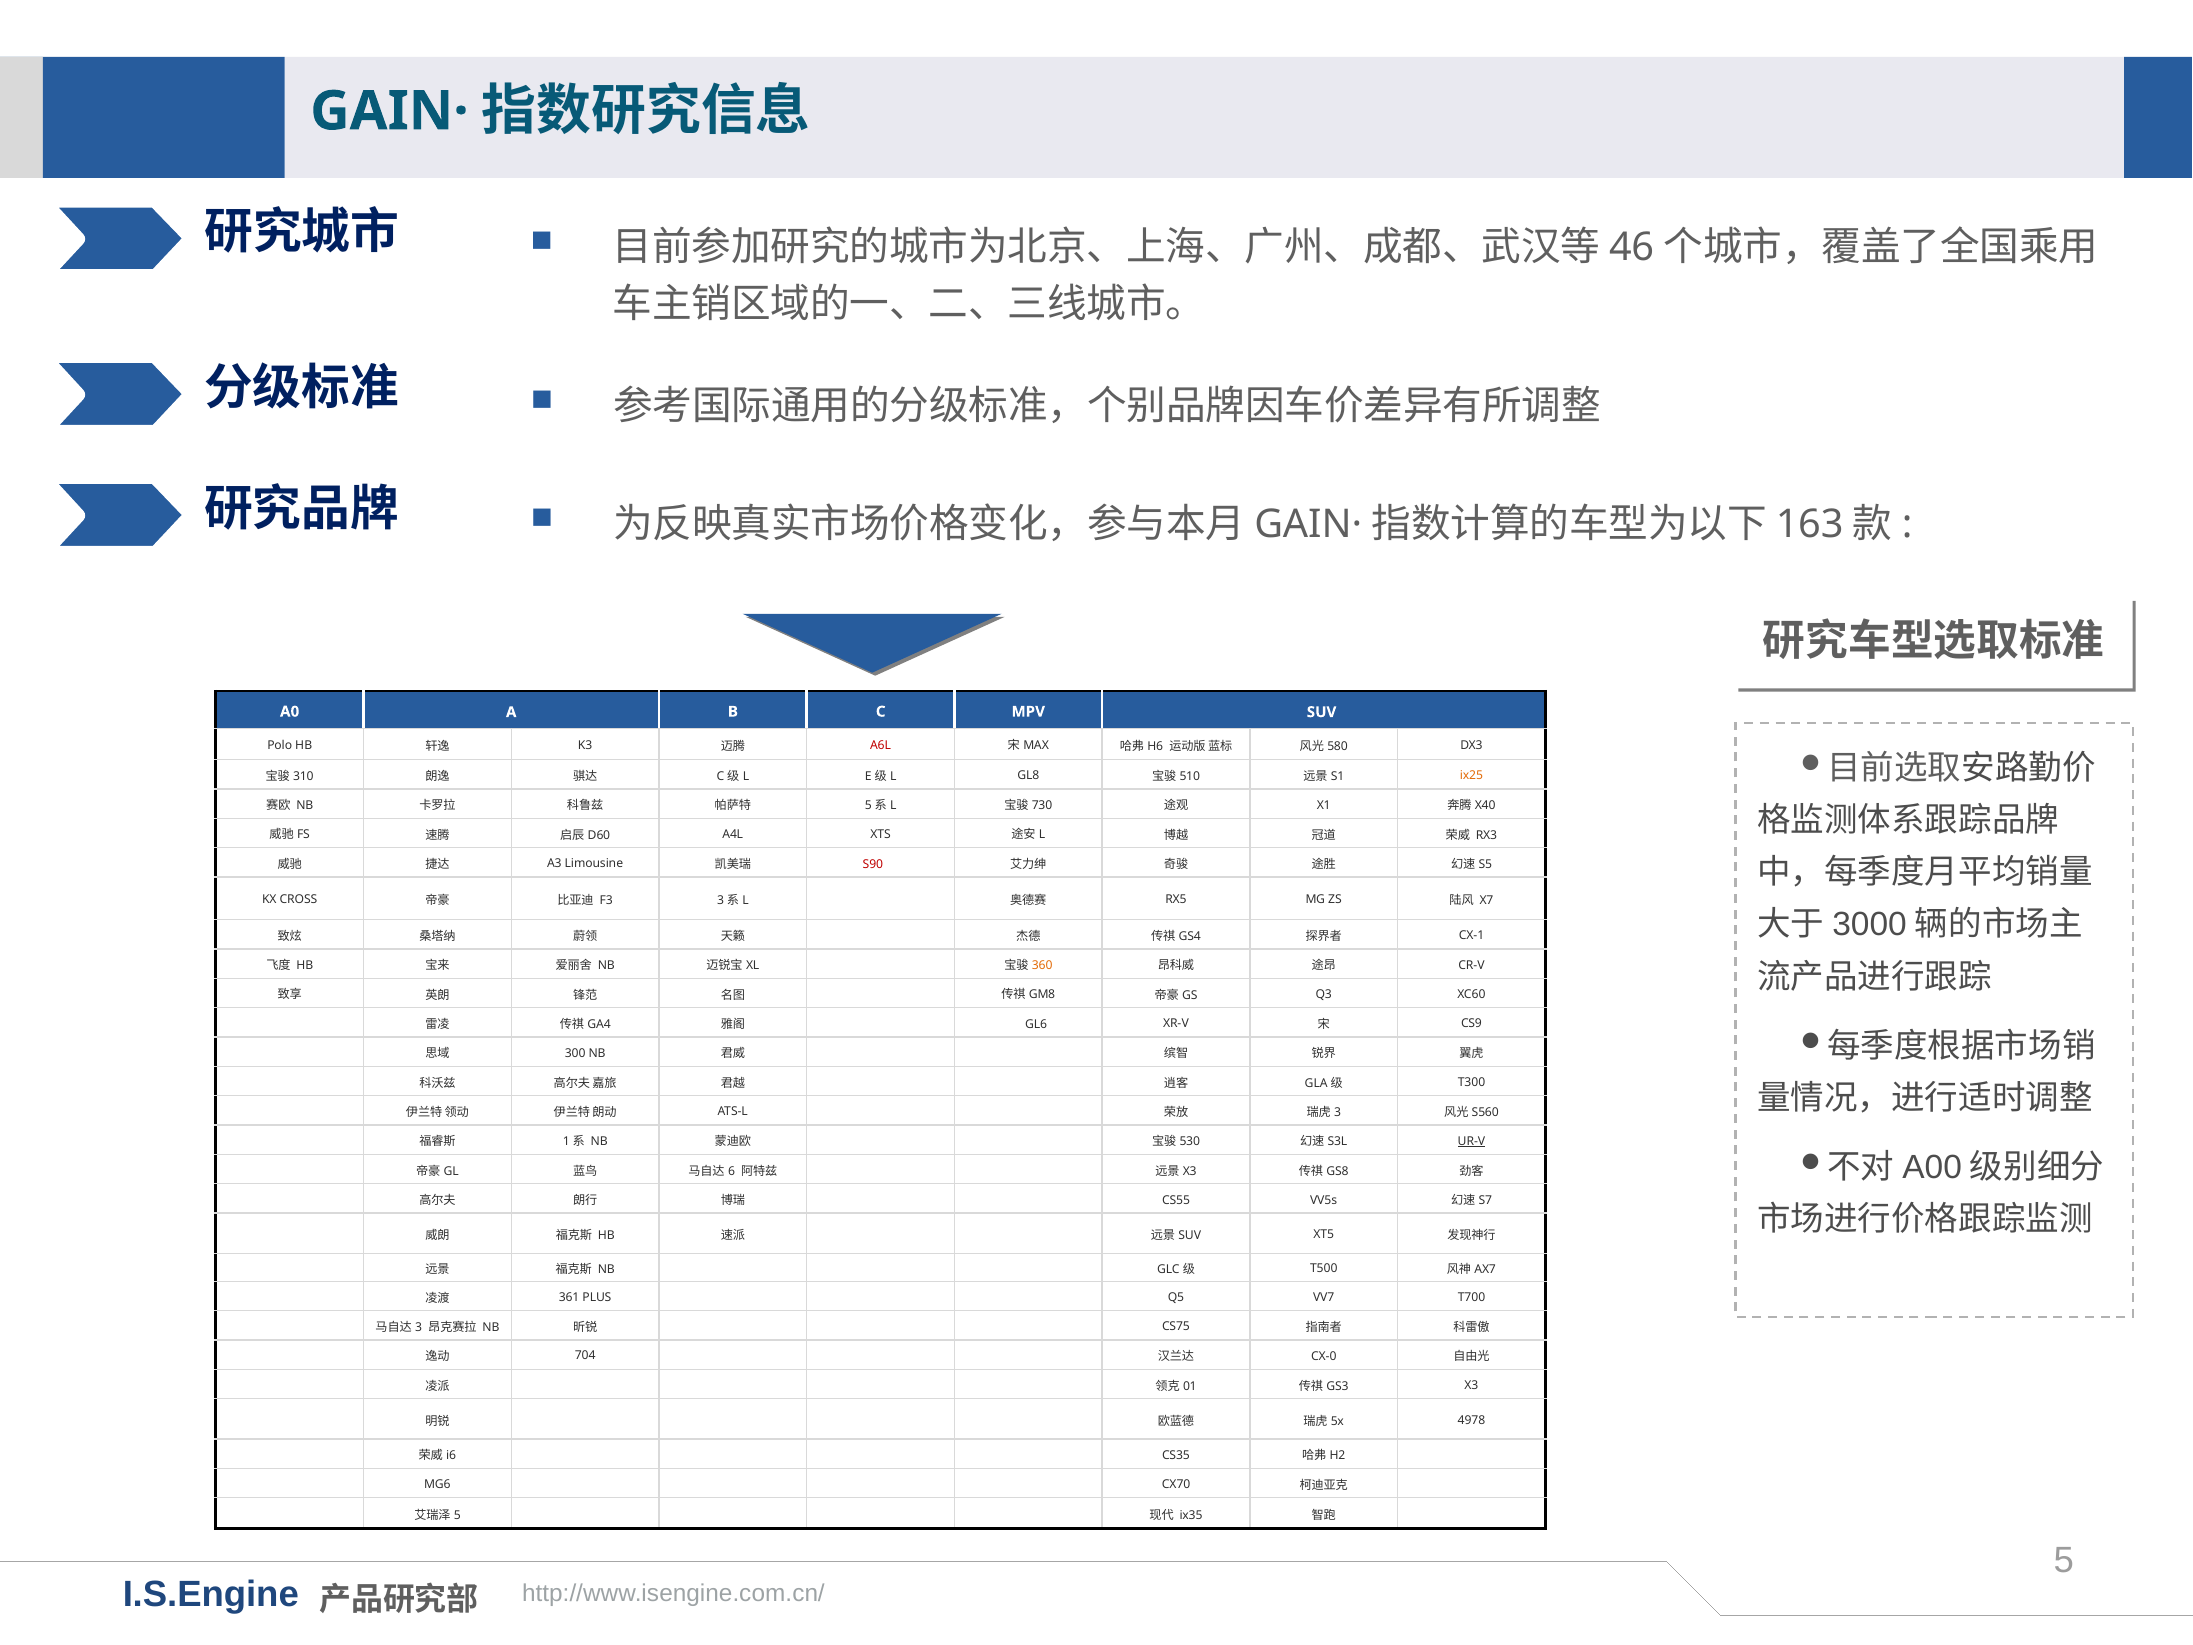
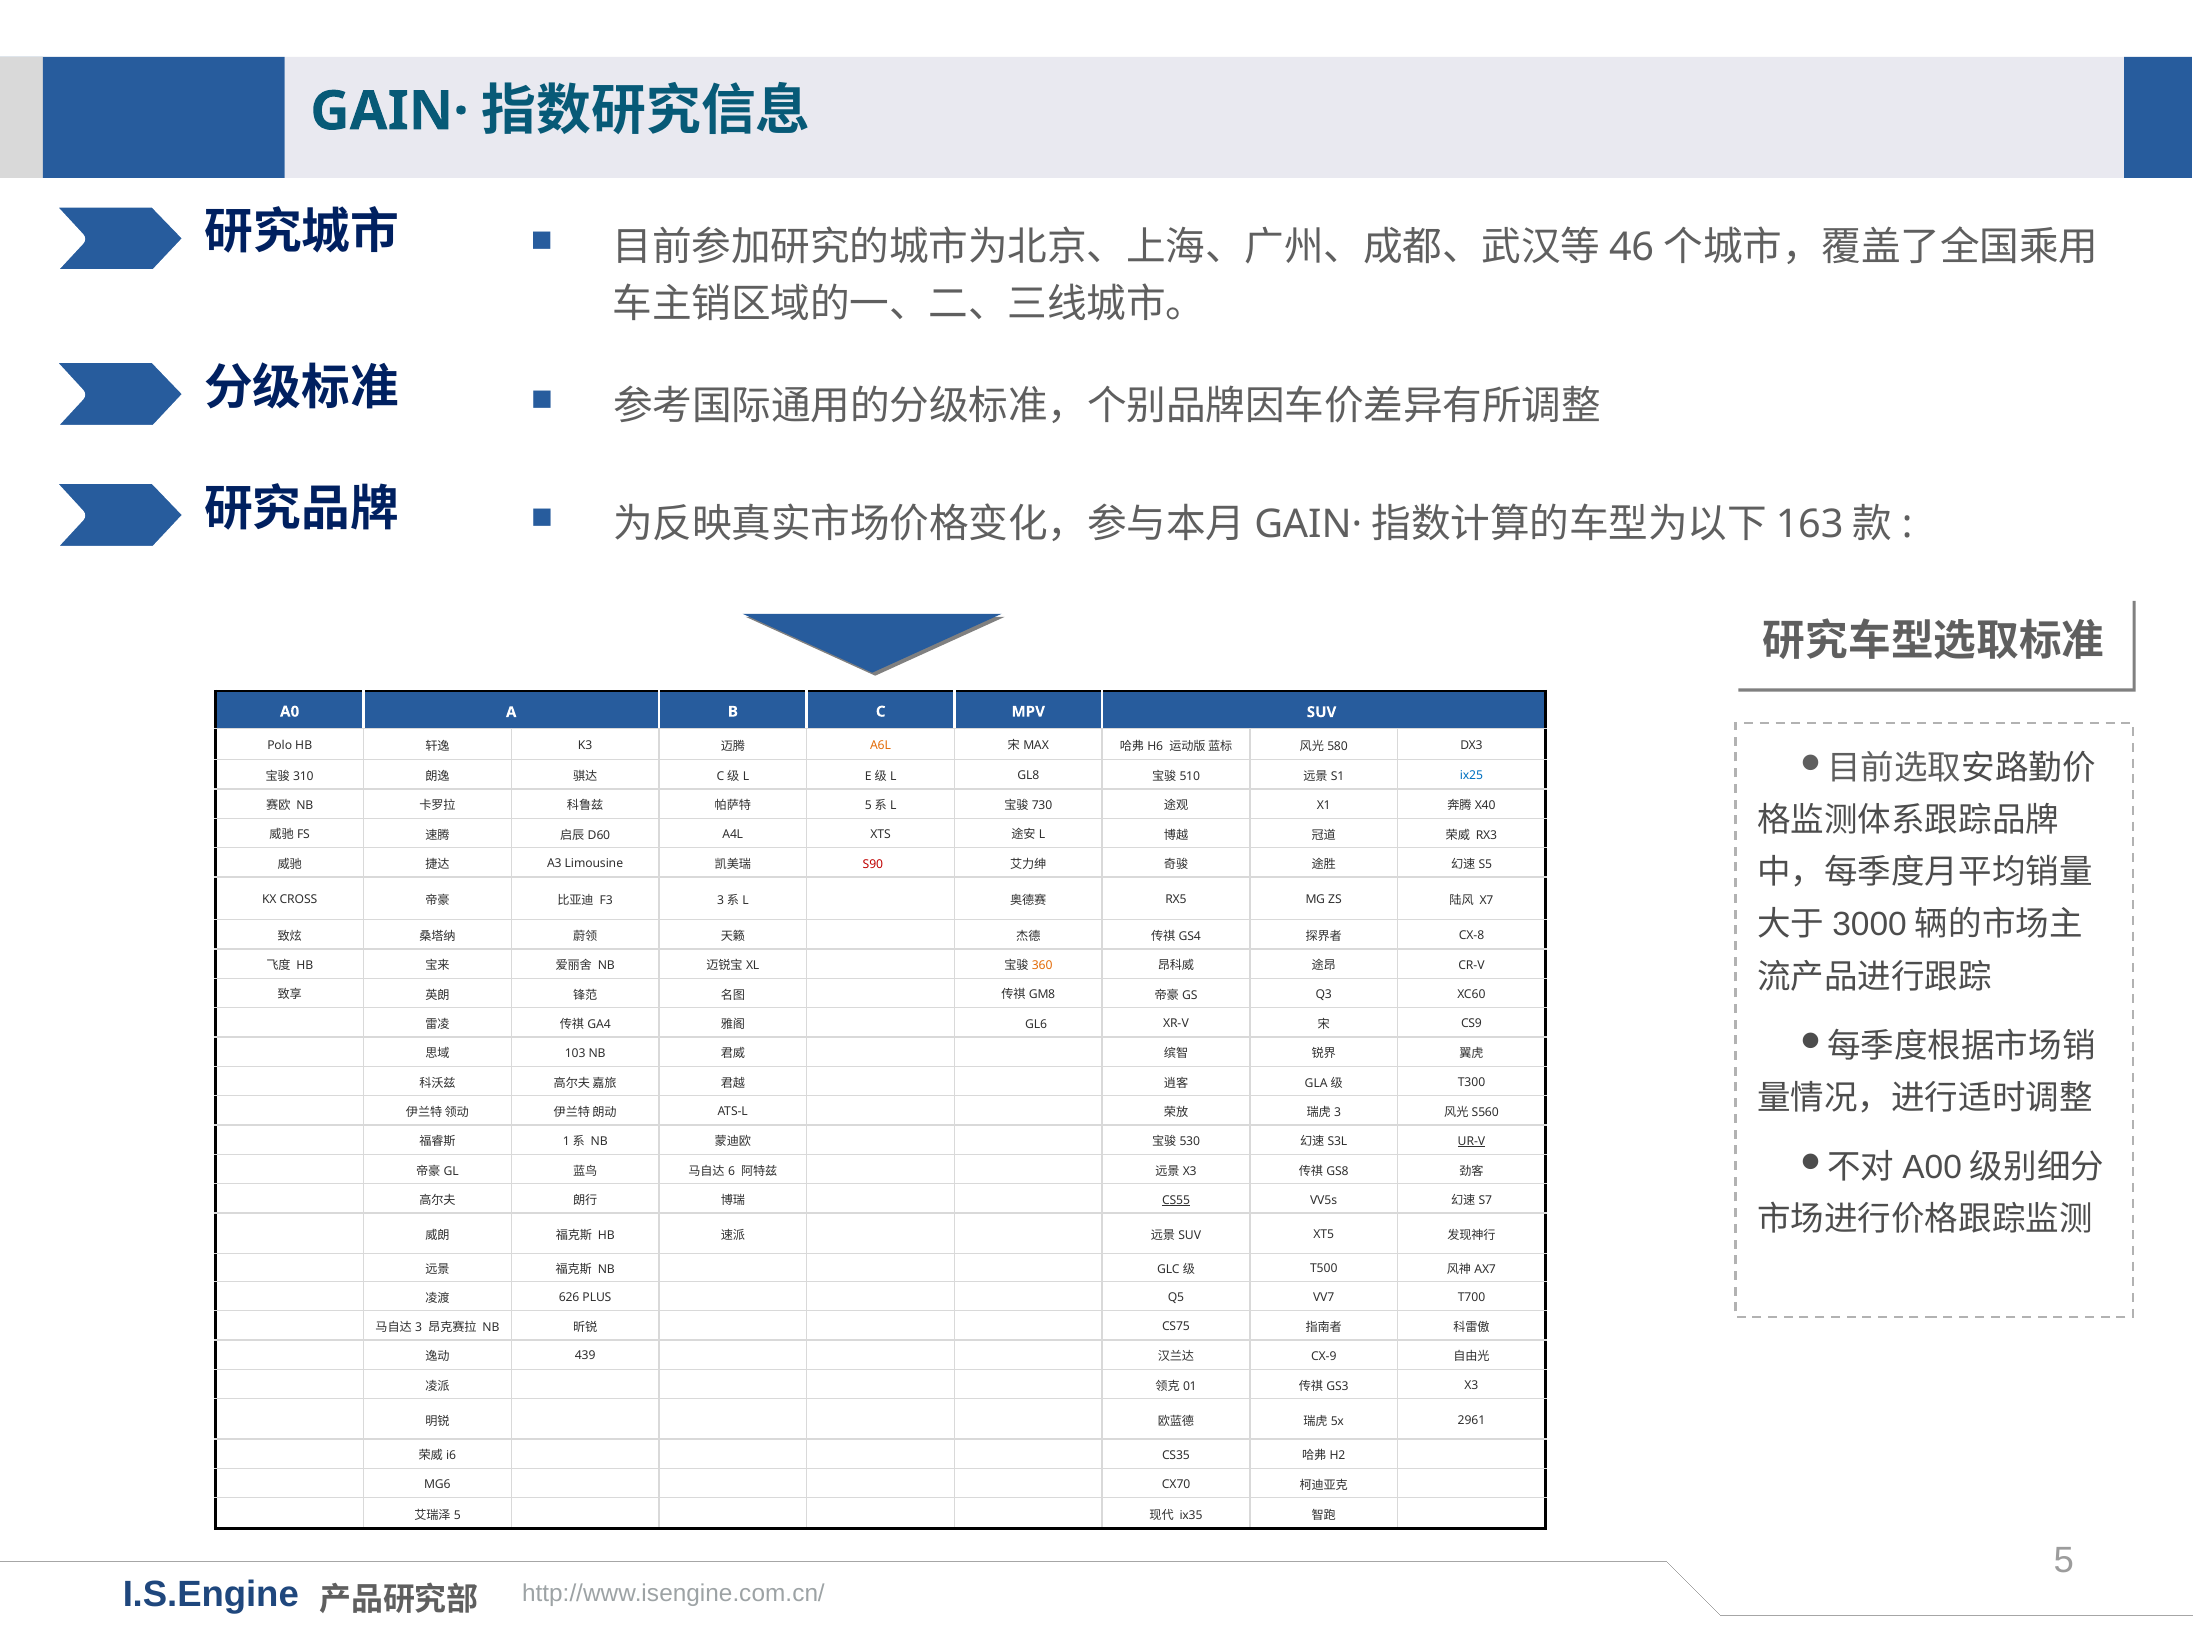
A6L colour: red -> orange (880, 745)
ix25 colour: orange -> blue (1471, 776)
CX-1: CX-1 -> CX-8 (1472, 936)
300: 300 -> 103 (575, 1053)
CS55 underline: none -> present (1176, 1200)
361: 361 -> 626 (569, 1297)
704: 704 -> 439 (585, 1356)
CX-0: CX-0 -> CX-9 (1324, 1356)
4978: 4978 -> 2961 (1472, 1420)
